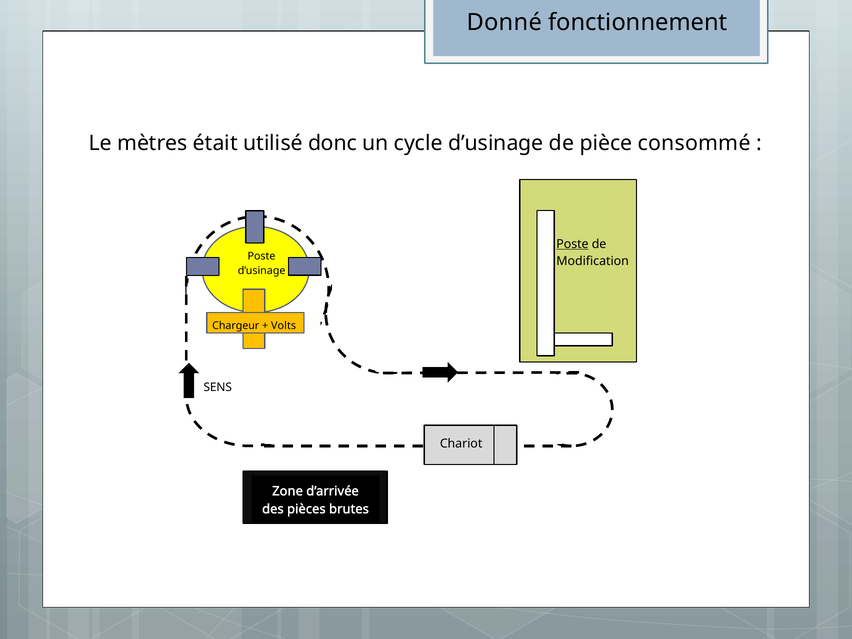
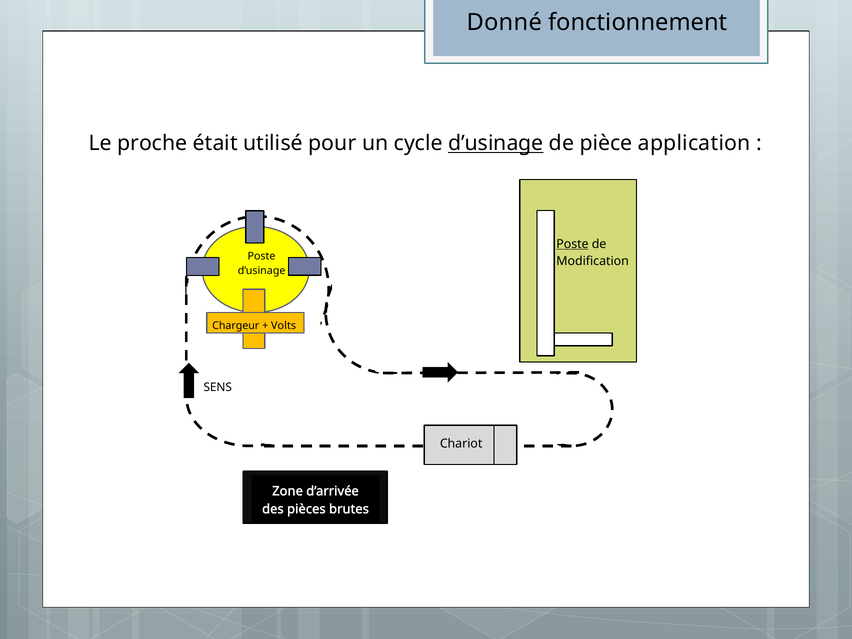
mètres: mètres -> proche (152, 143)
donc: donc -> pour (332, 143)
d’usinage underline: none -> present (496, 143)
consommé: consommé -> application (694, 143)
